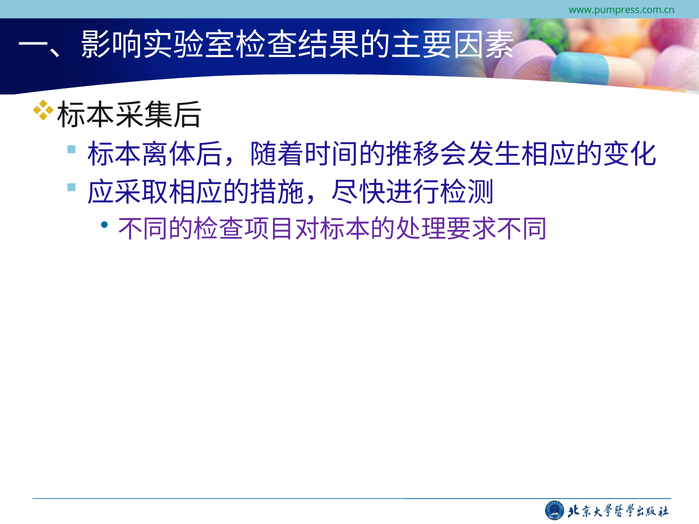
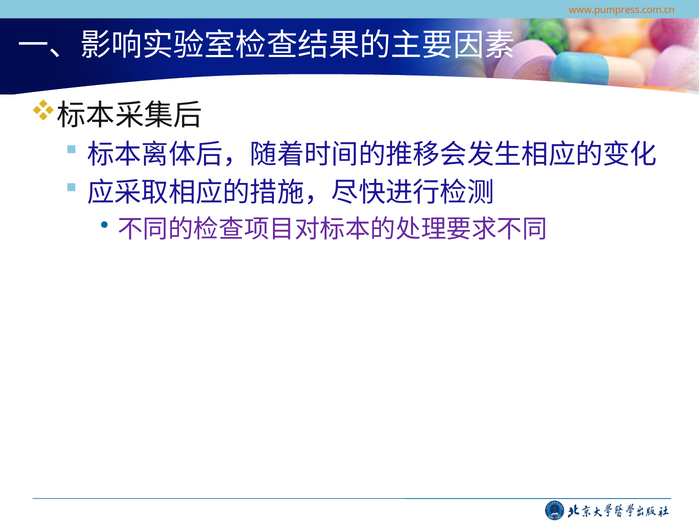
www.pumpress.com.cn colour: green -> orange (622, 10)
